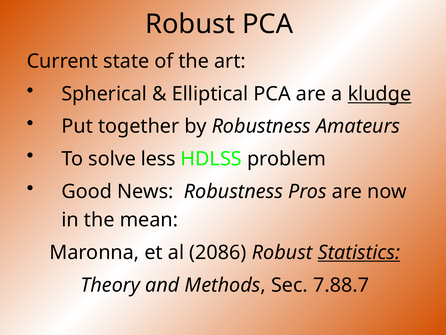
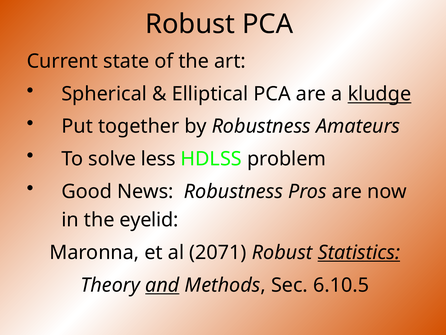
mean: mean -> eyelid (149, 220)
2086: 2086 -> 2071 (218, 252)
and underline: none -> present (162, 285)
7.88.7: 7.88.7 -> 6.10.5 (341, 285)
